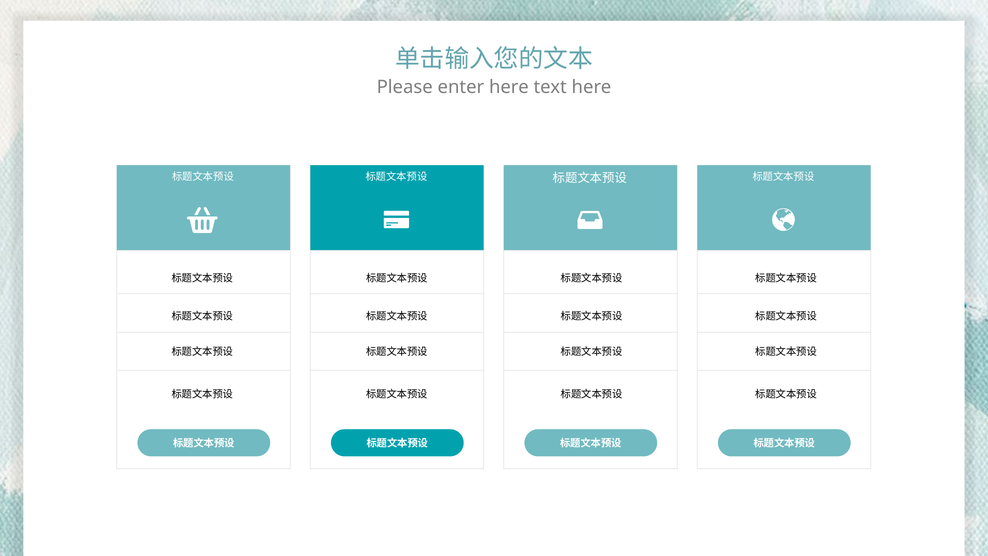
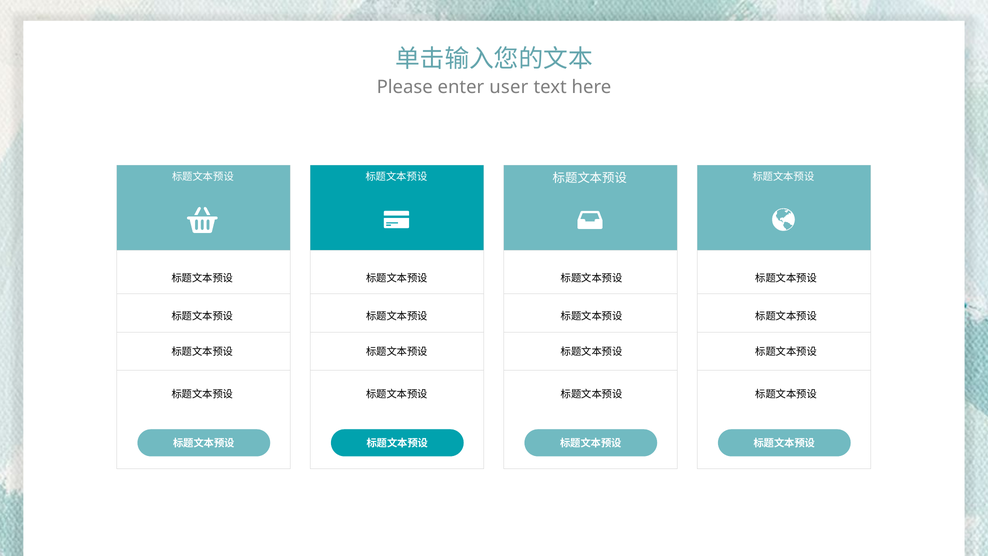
enter here: here -> user (509, 87)
